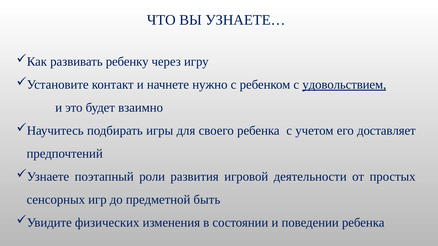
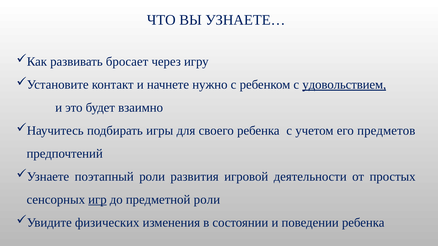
ребенку: ребенку -> бросает (127, 62)
доставляет: доставляет -> предметов (386, 131)
игр underline: none -> present (97, 200)
предметной быть: быть -> роли (207, 200)
